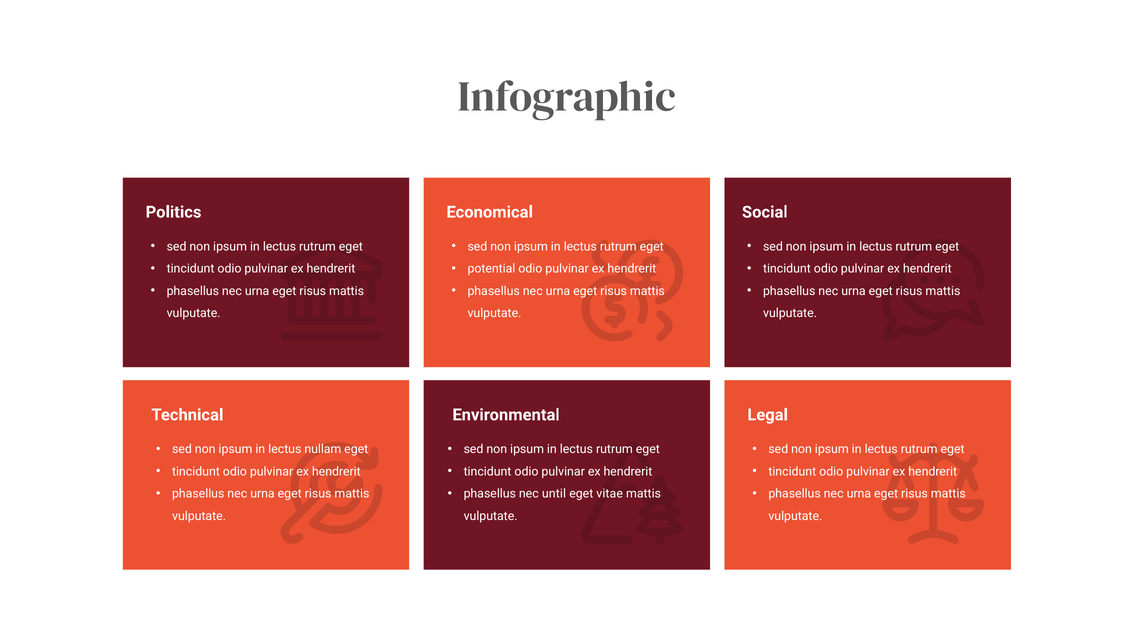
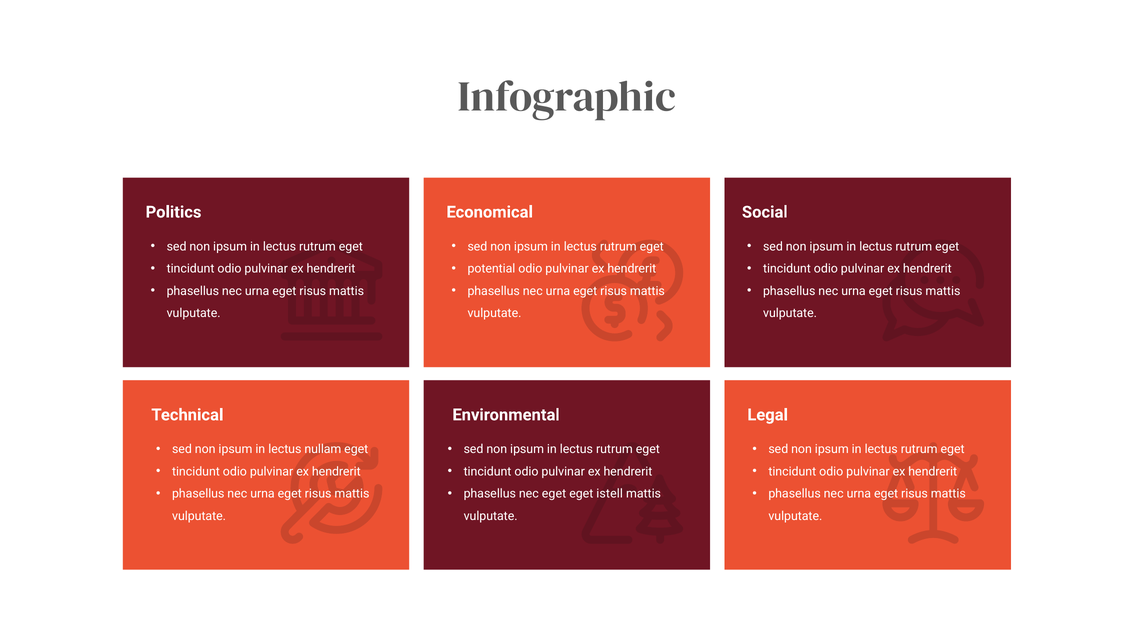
nec until: until -> eget (554, 494)
vitae: vitae -> istell (610, 494)
